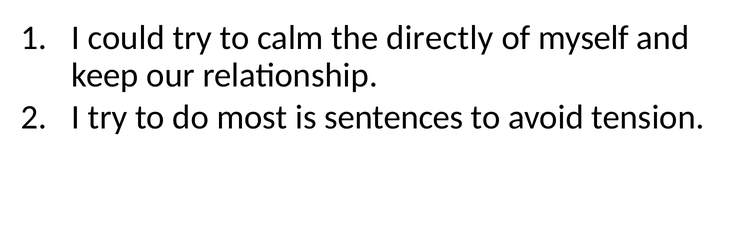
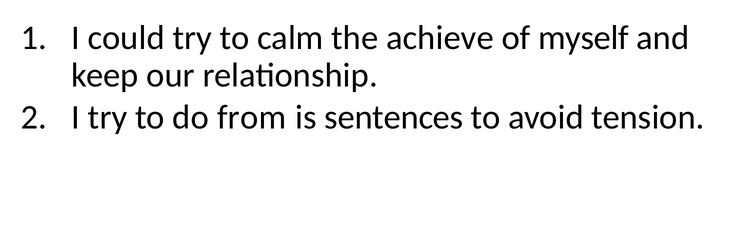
directly: directly -> achieve (440, 38)
most: most -> from (252, 117)
